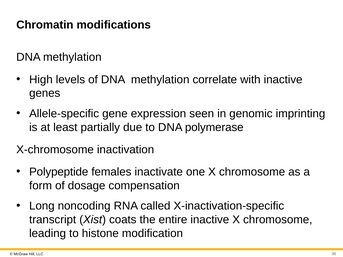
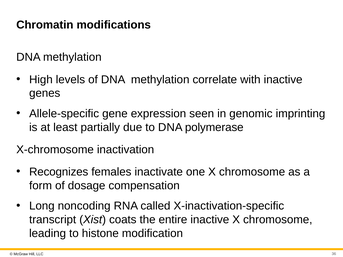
Polypeptide: Polypeptide -> Recognizes (59, 172)
